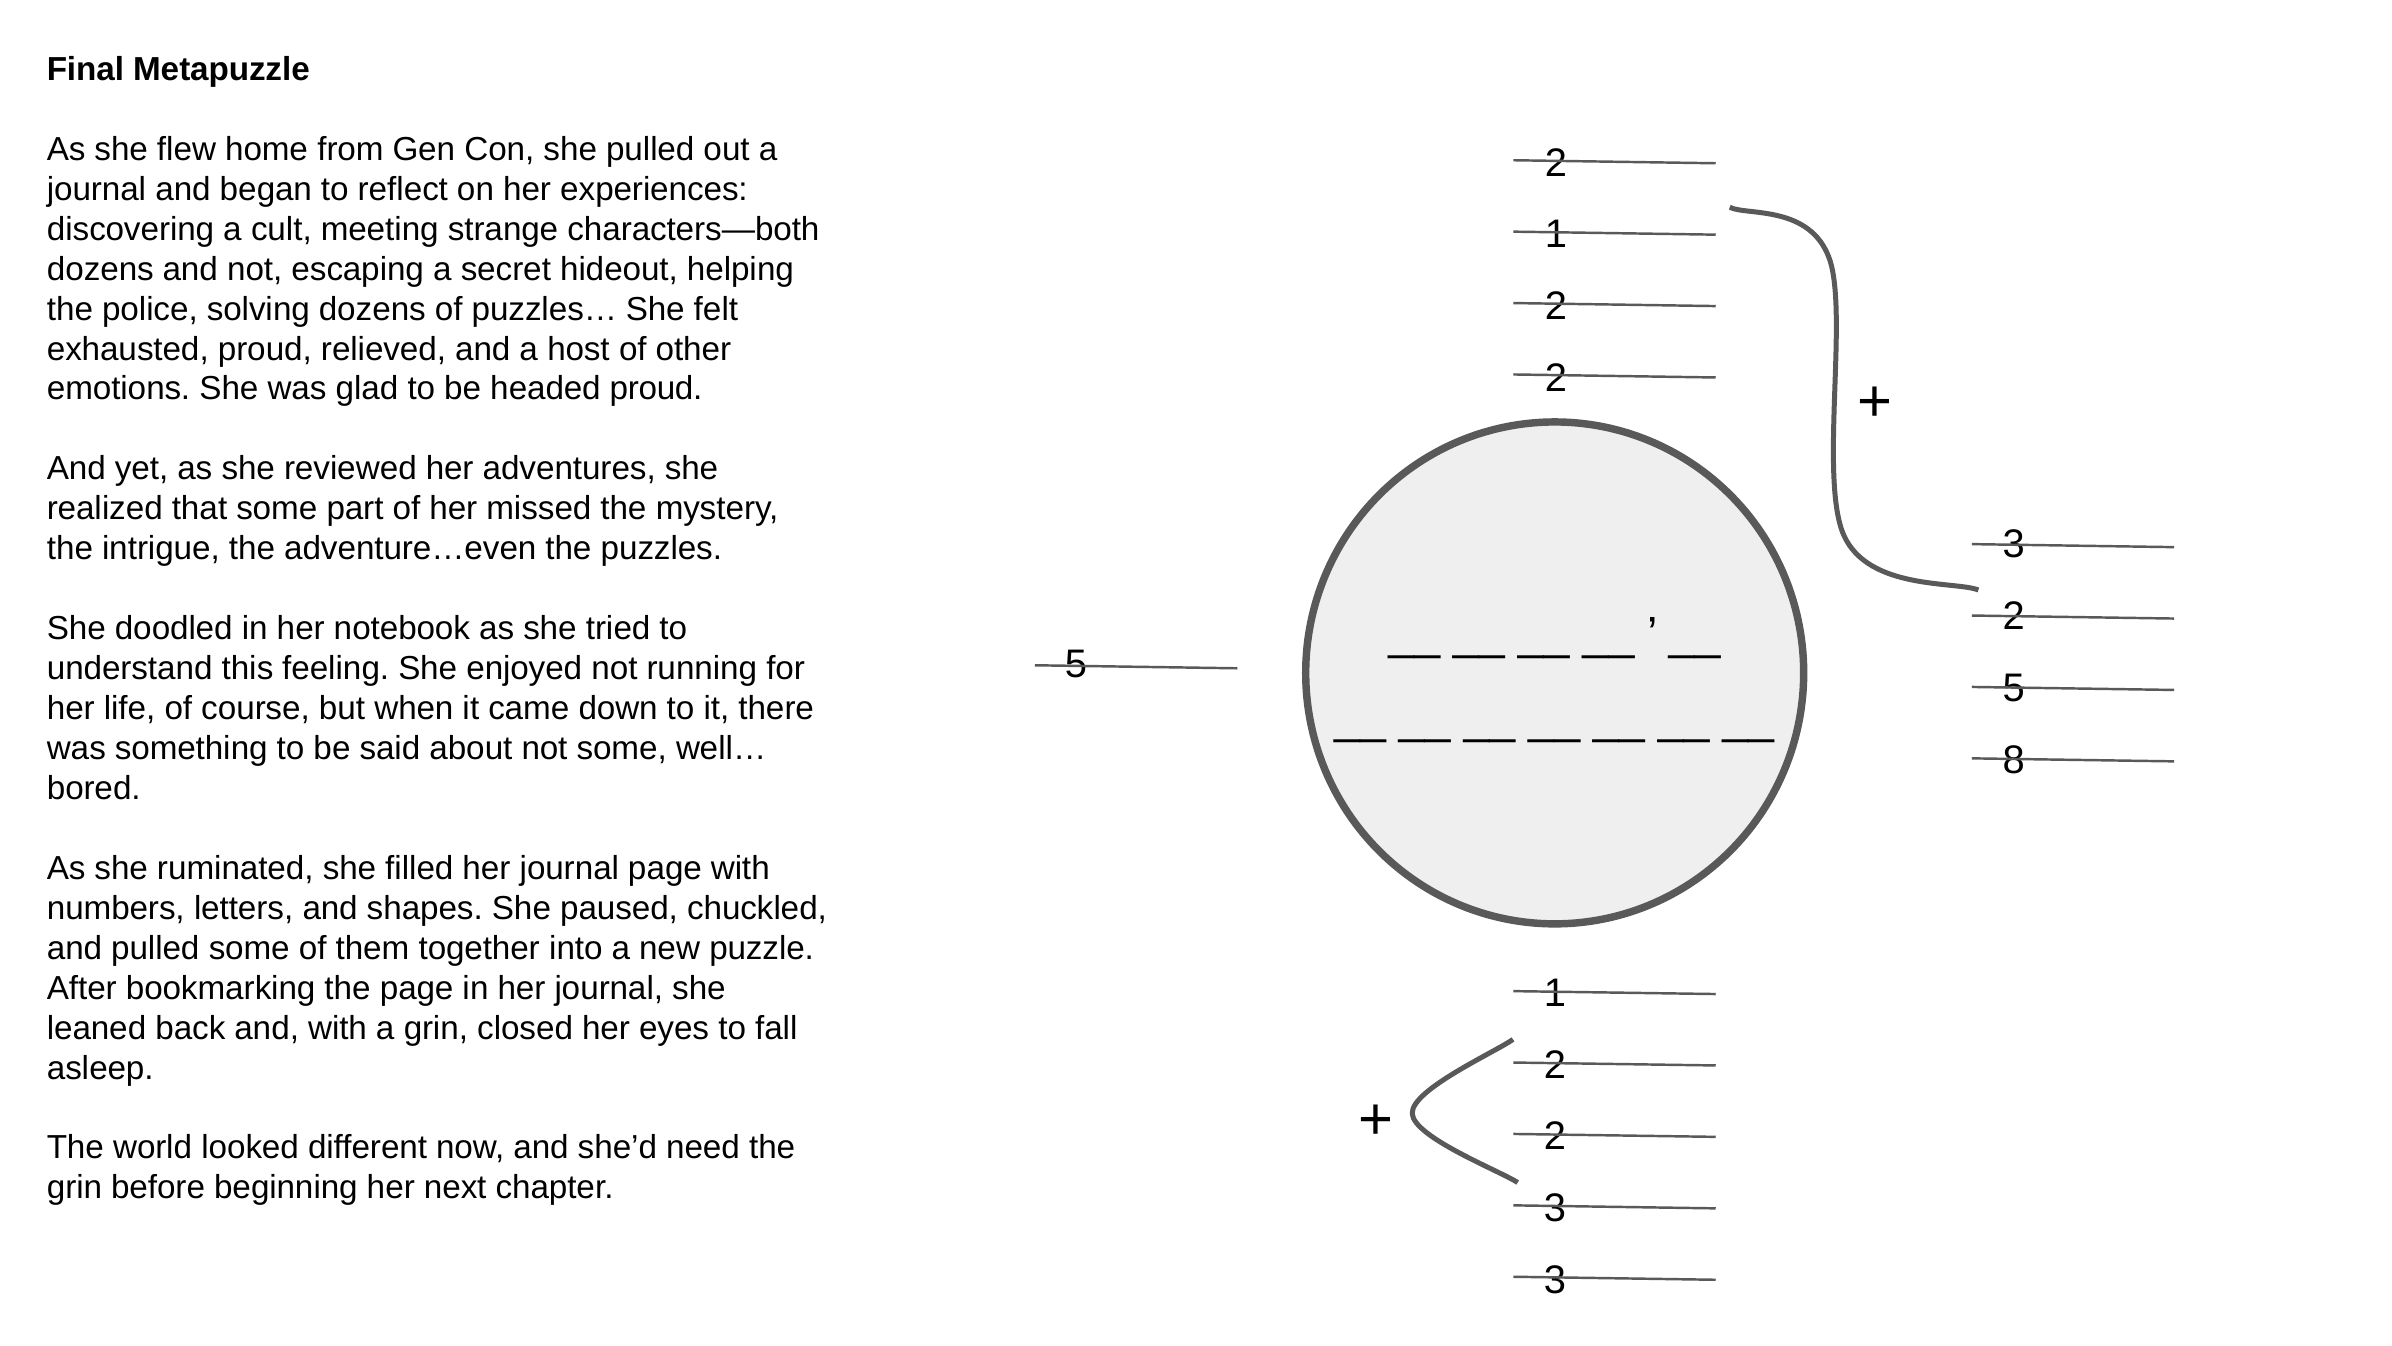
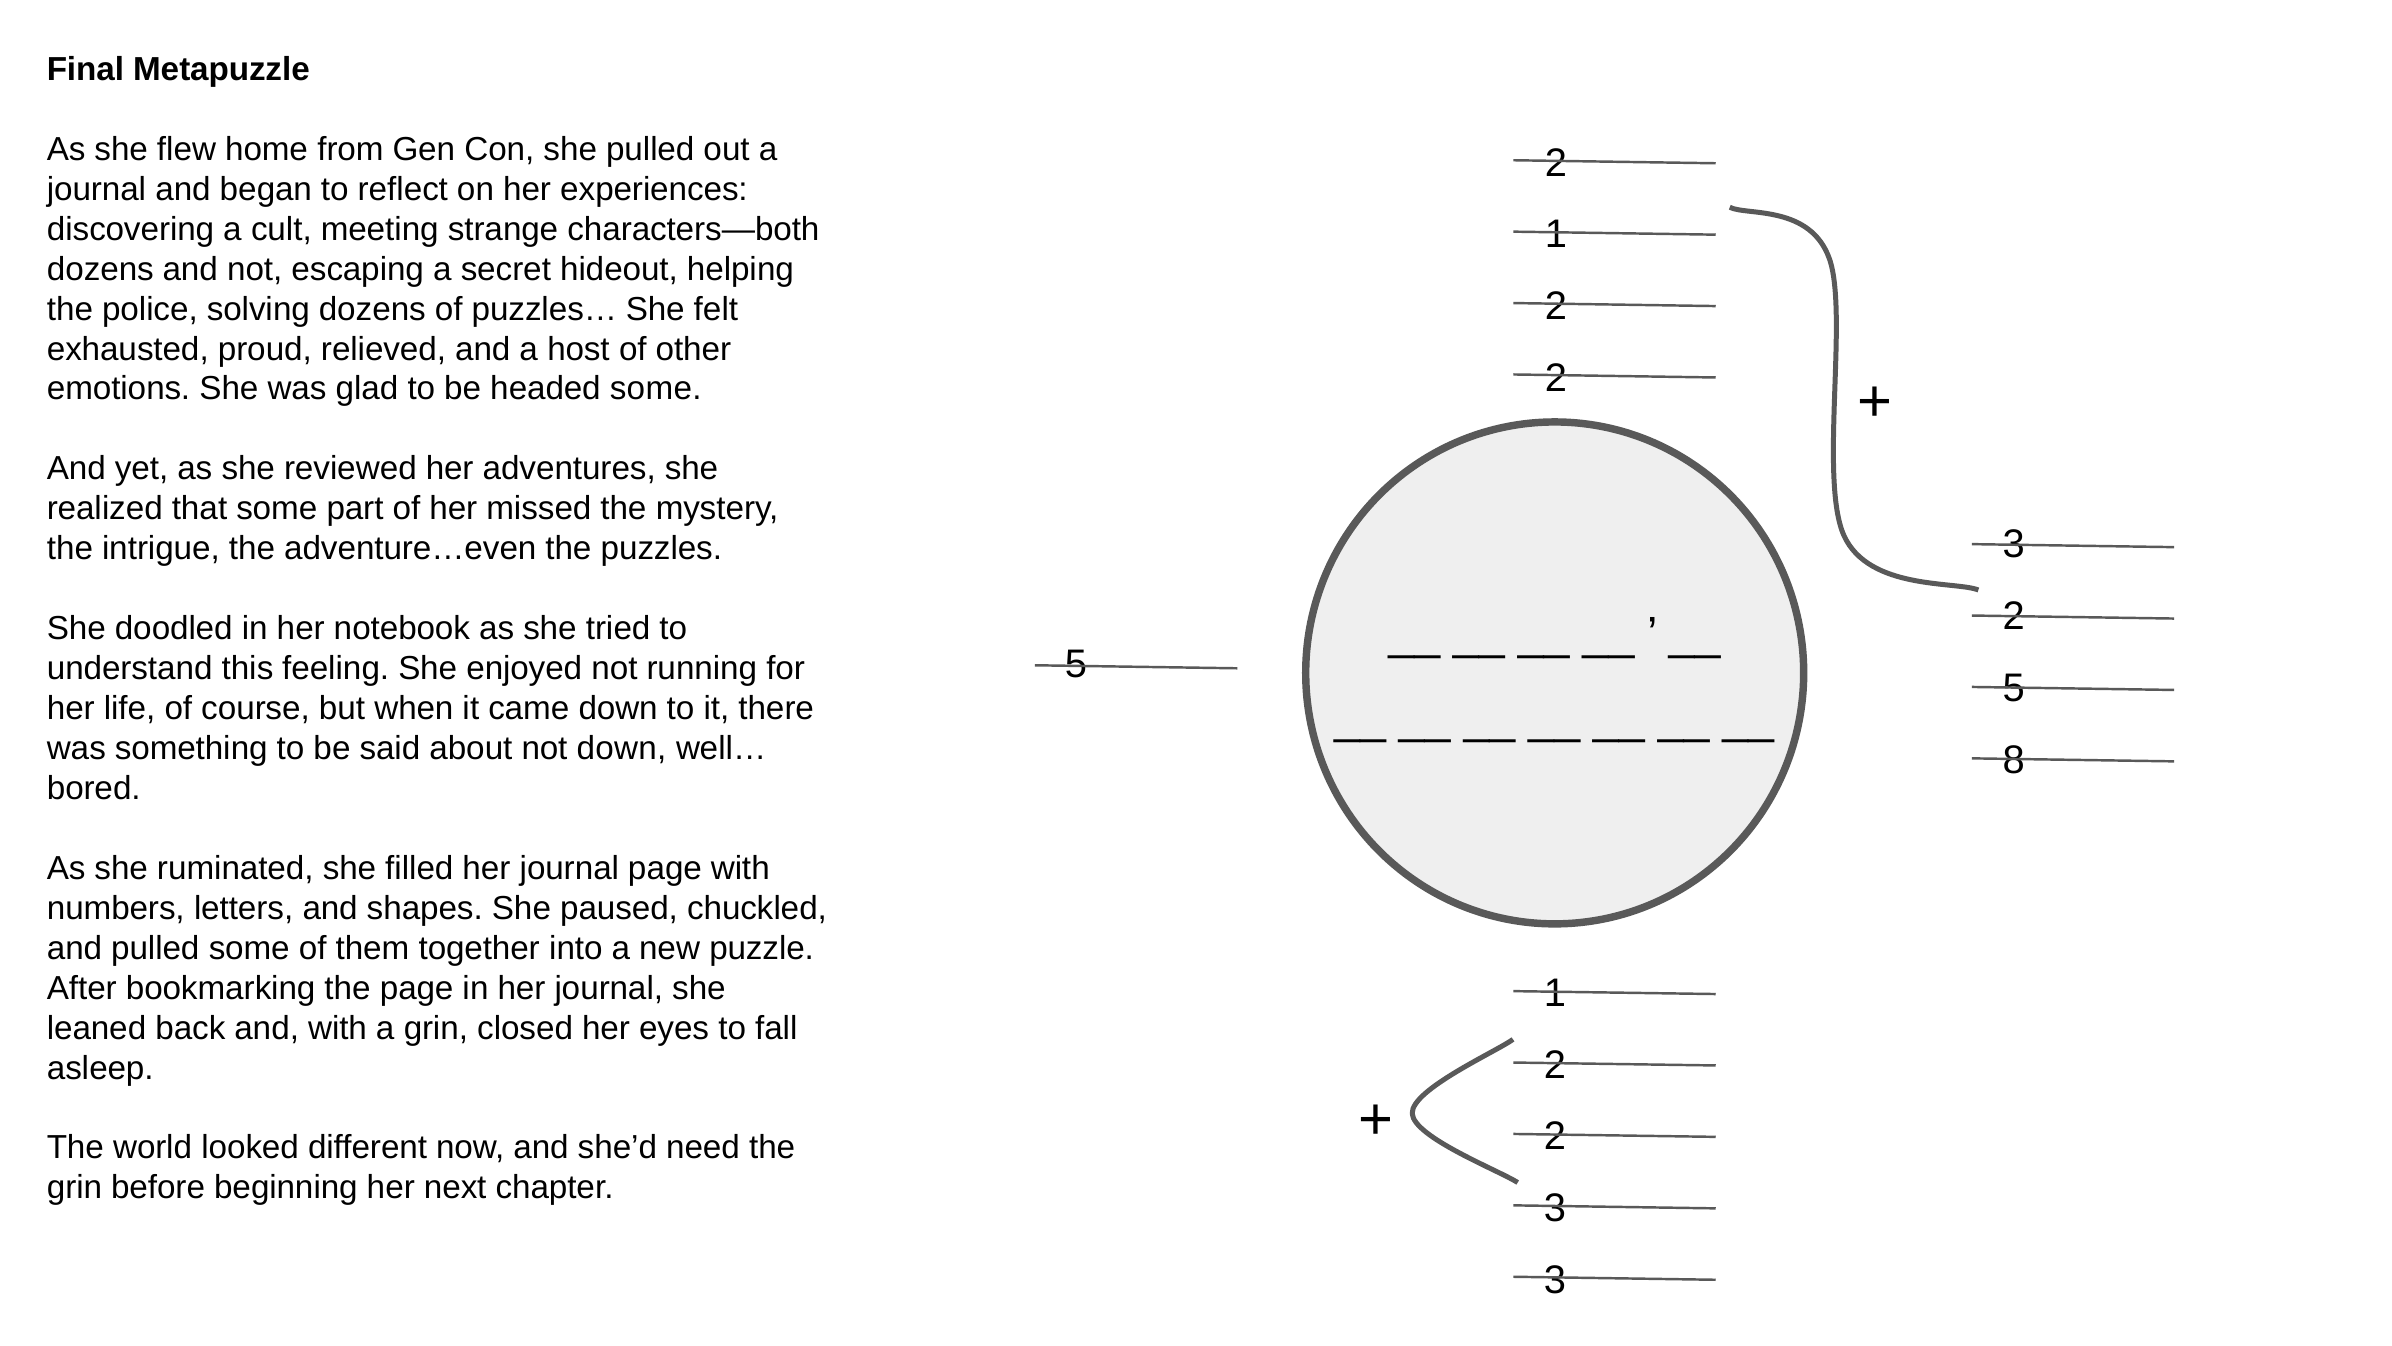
headed proud: proud -> some (656, 389)
not some: some -> down (621, 748)
